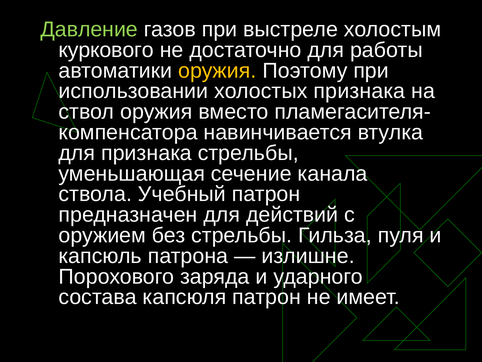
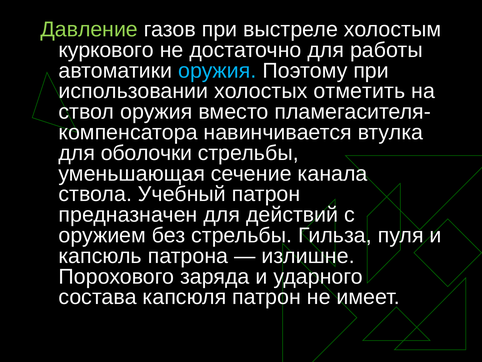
оружия colour: yellow -> light blue (217, 71)
холостых признака: признака -> отметить (359, 91)
для признака: признака -> оболочки (147, 153)
